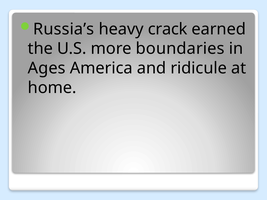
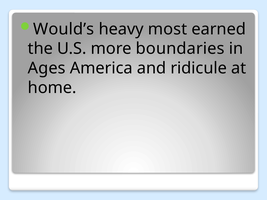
Russia’s: Russia’s -> Would’s (64, 29)
crack: crack -> most (168, 29)
